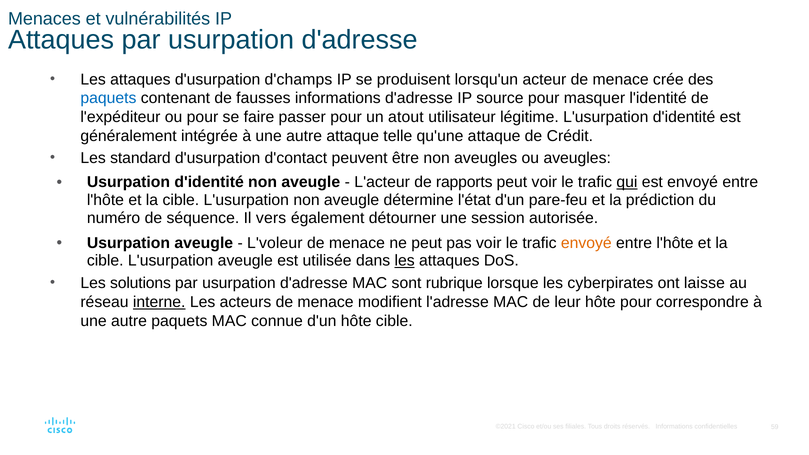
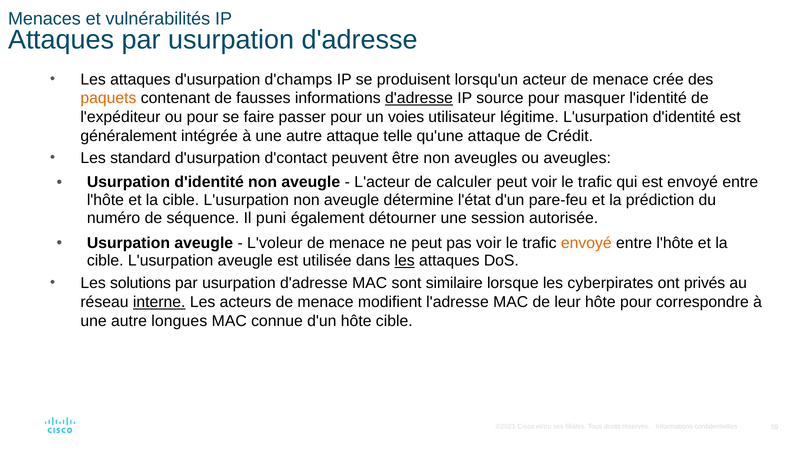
paquets colour: blue -> orange (108, 98)
d'adresse underline: none -> present (419, 98)
atout: atout -> voies (406, 117)
rapports: rapports -> calculer (464, 182)
qui underline: present -> none (627, 182)
vers: vers -> puni (271, 218)
rubrique: rubrique -> similaire (454, 283)
laisse: laisse -> privés (705, 283)
autre paquets: paquets -> longues (179, 321)
